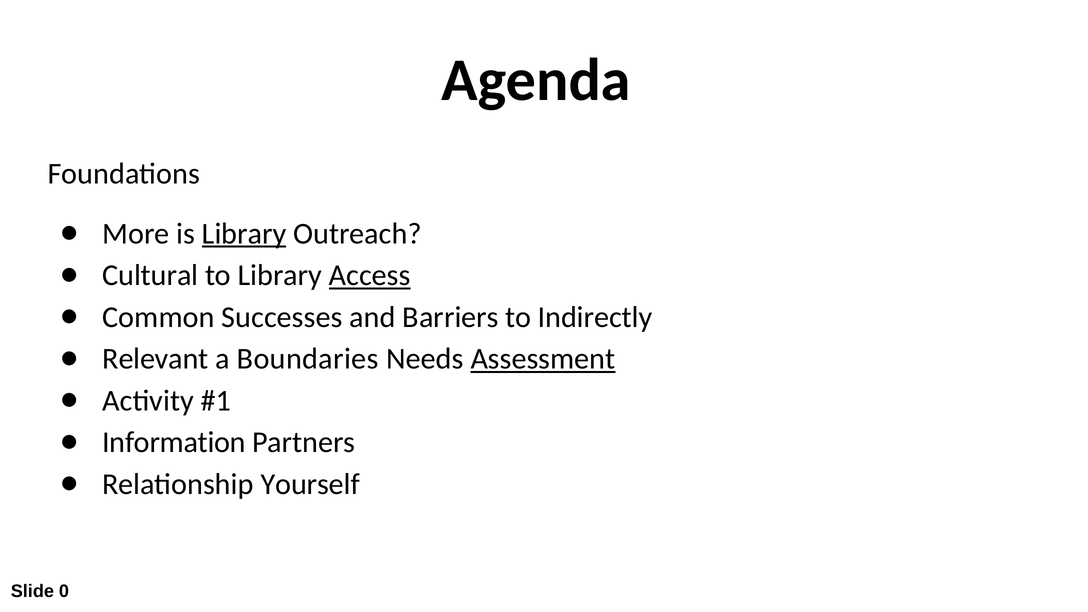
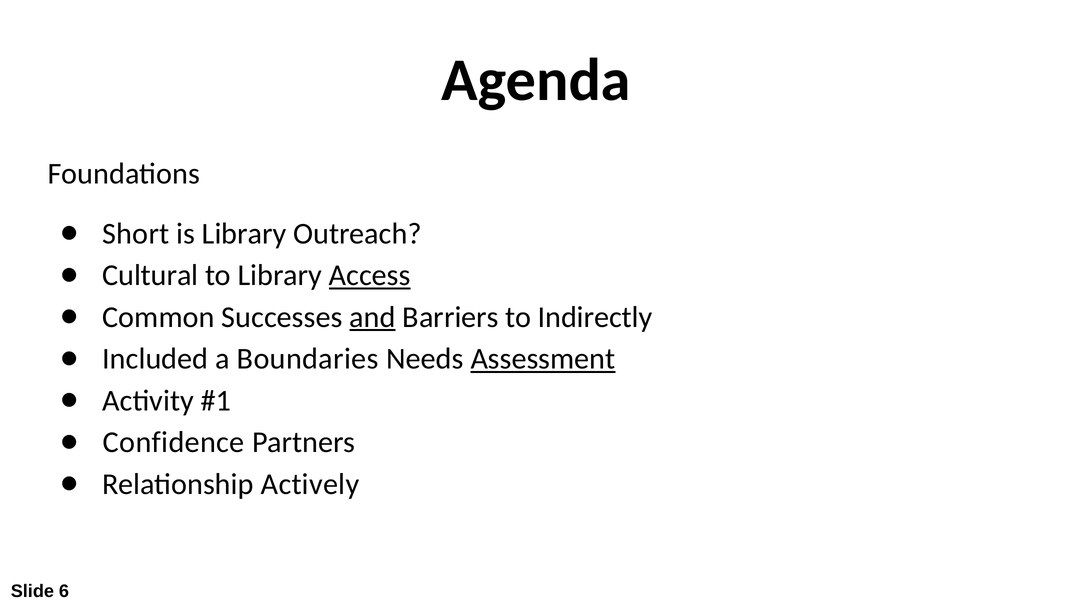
More: More -> Short (136, 234)
Library underline: present -> none (244, 234)
and underline: none -> present (373, 317)
Relevant: Relevant -> Included (155, 359)
Information: Information -> Confidence (174, 442)
Yourself: Yourself -> Actively (310, 484)
0: 0 -> 6 (64, 591)
